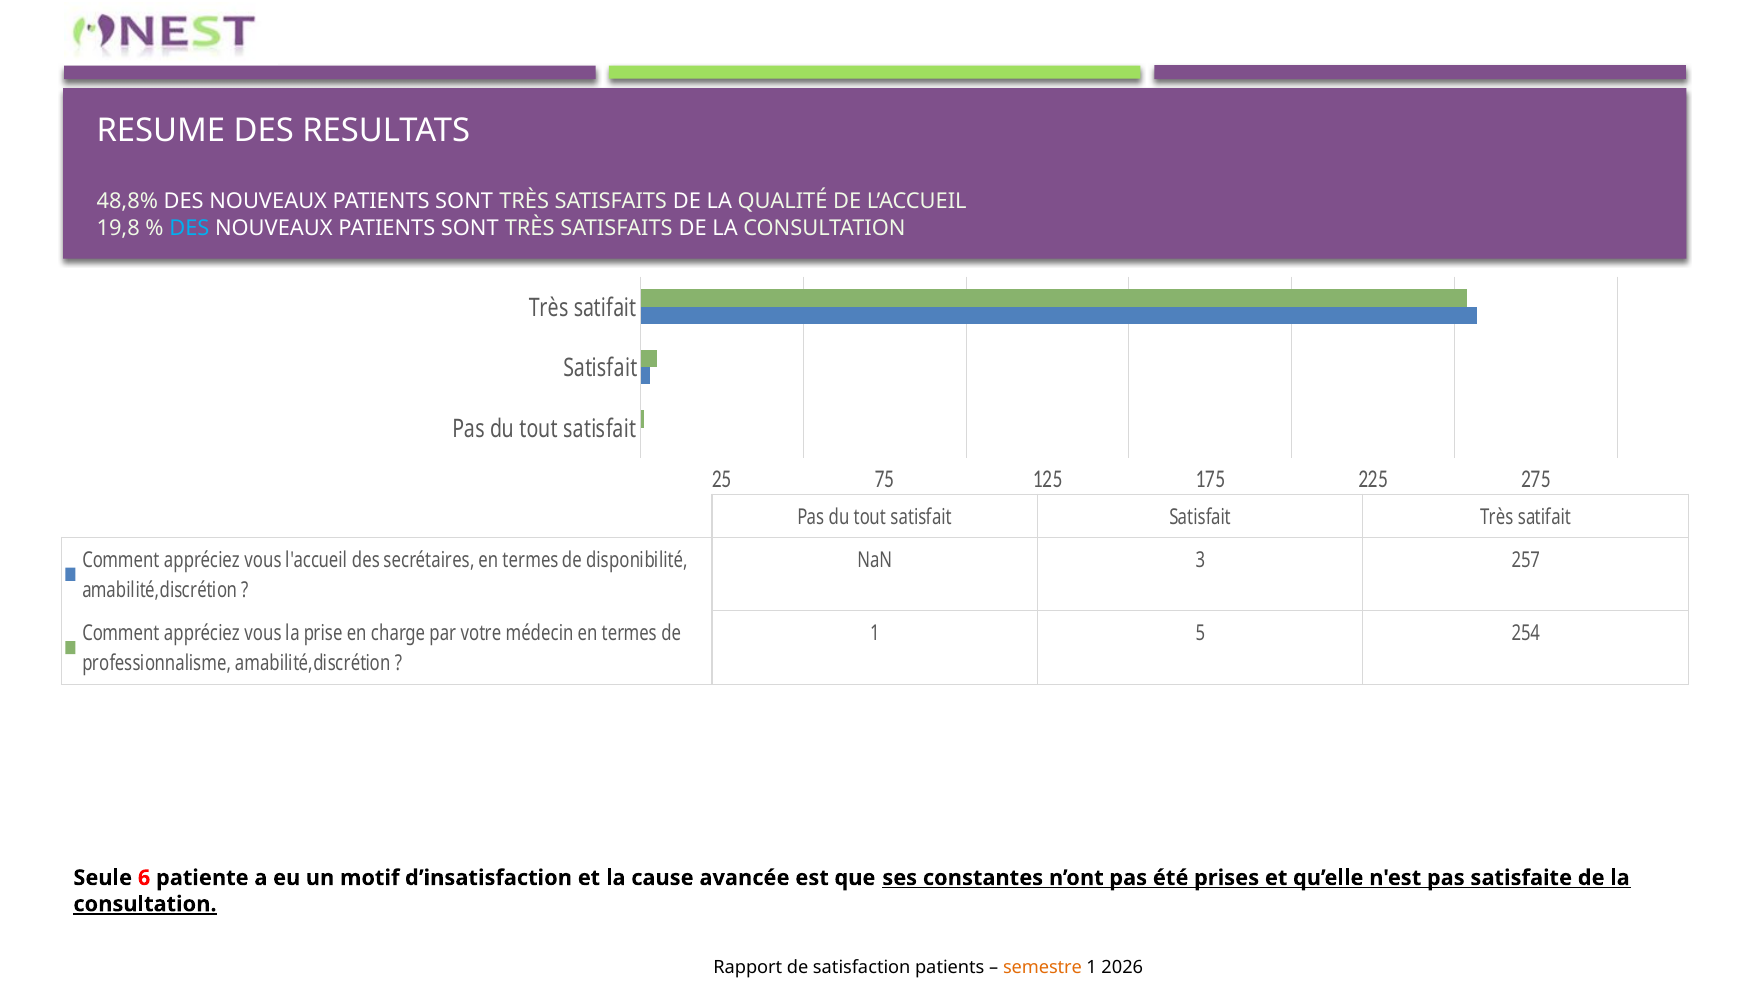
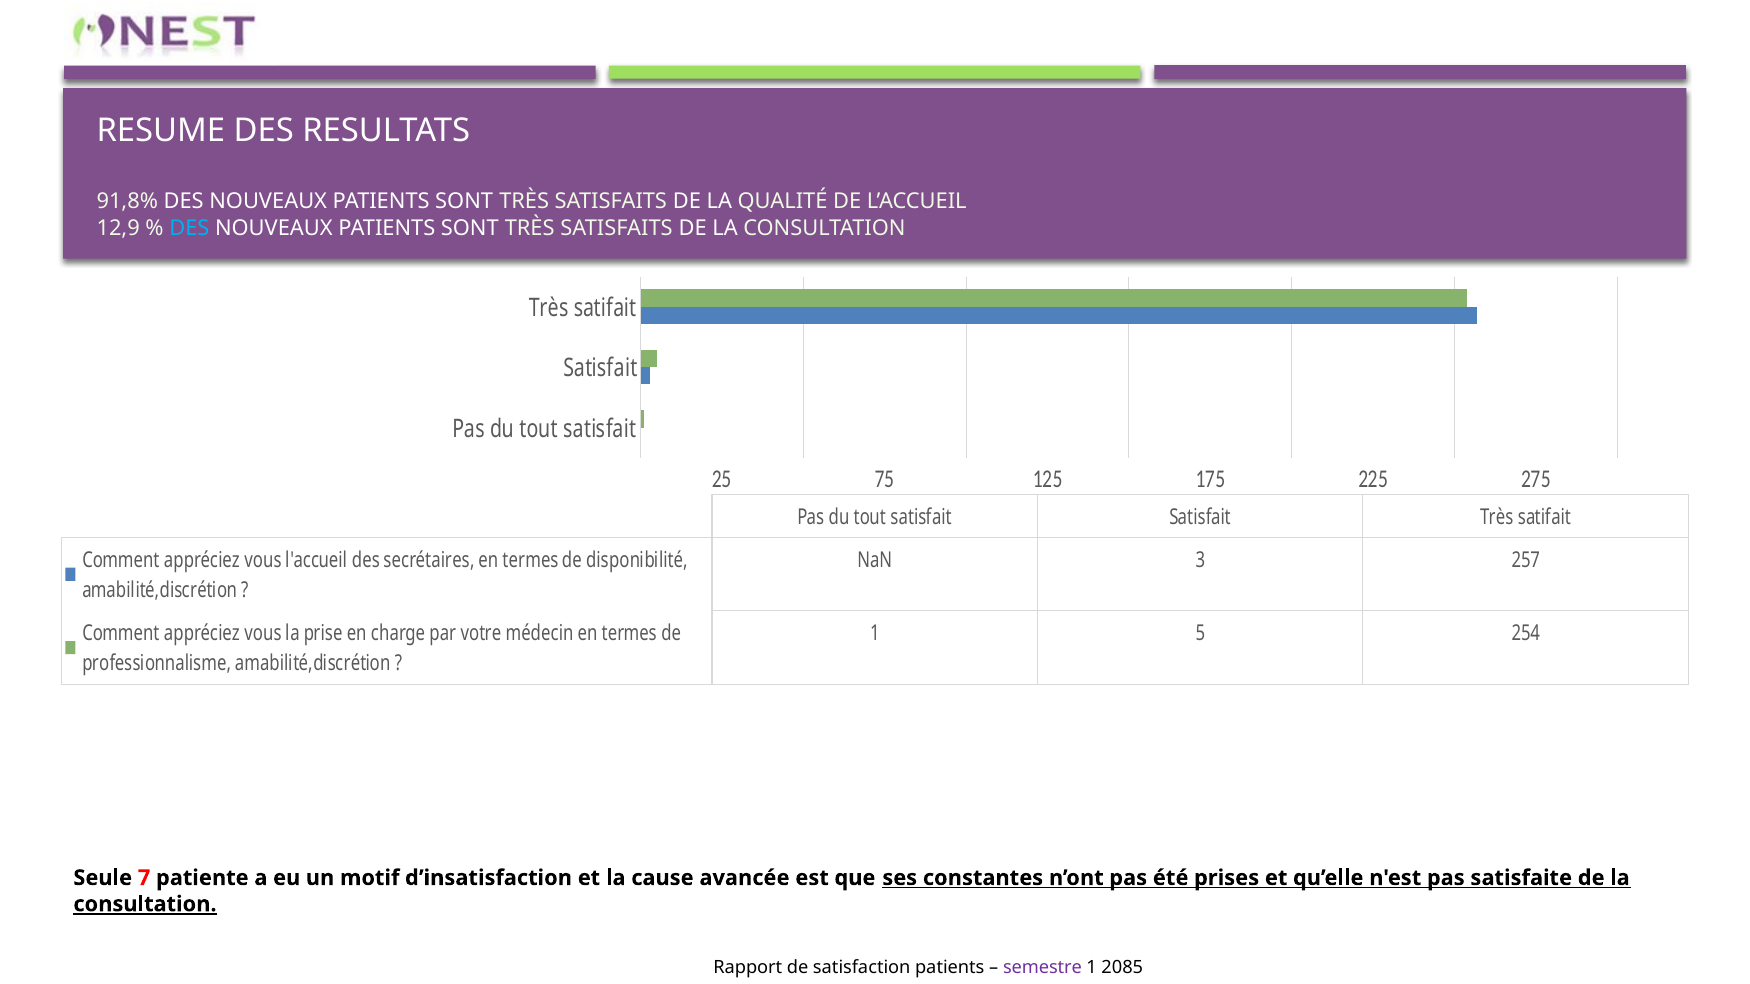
48,8%: 48,8% -> 91,8% (127, 202)
19,8: 19,8 -> 12,9 (118, 228)
6: 6 -> 7 (144, 878)
semestre colour: orange -> purple (1042, 968)
2026: 2026 -> 2085 (1122, 968)
